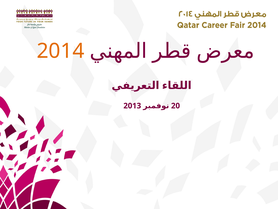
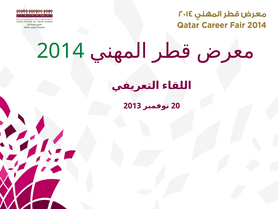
2014 colour: orange -> green (60, 51)
